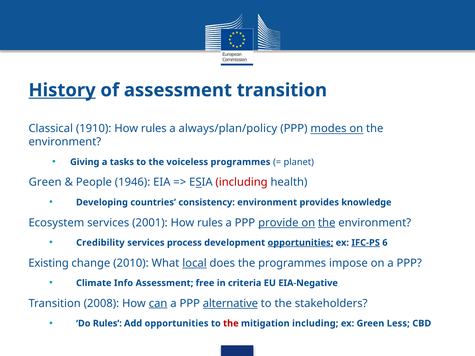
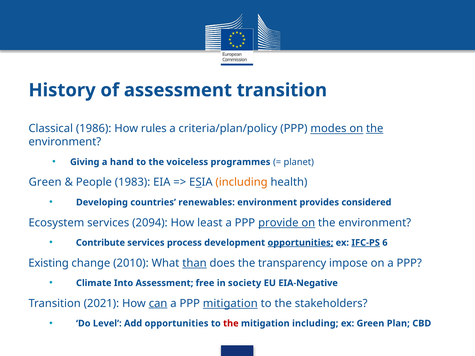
History underline: present -> none (62, 90)
1910: 1910 -> 1986 (94, 129)
always/plan/policy: always/plan/policy -> criteria/plan/policy (228, 129)
the underline: none -> present (375, 129)
tasks: tasks -> hand (122, 162)
1946: 1946 -> 1983 (133, 182)
including colour: red -> orange (242, 182)
consistency: consistency -> renewables (207, 202)
knowledge: knowledge -> considered (366, 202)
2001: 2001 -> 2094 (150, 223)
rules: rules -> least (210, 223)
the underline: present -> none (327, 223)
Credibility: Credibility -> Contribute (100, 243)
local: local -> than (195, 263)
the programmes: programmes -> transparency (292, 263)
Info: Info -> Into (124, 283)
criteria: criteria -> society (245, 283)
2008: 2008 -> 2021 (101, 304)
PPP alternative: alternative -> mitigation (230, 304)
Do Rules: Rules -> Level (107, 324)
Less: Less -> Plan (398, 324)
